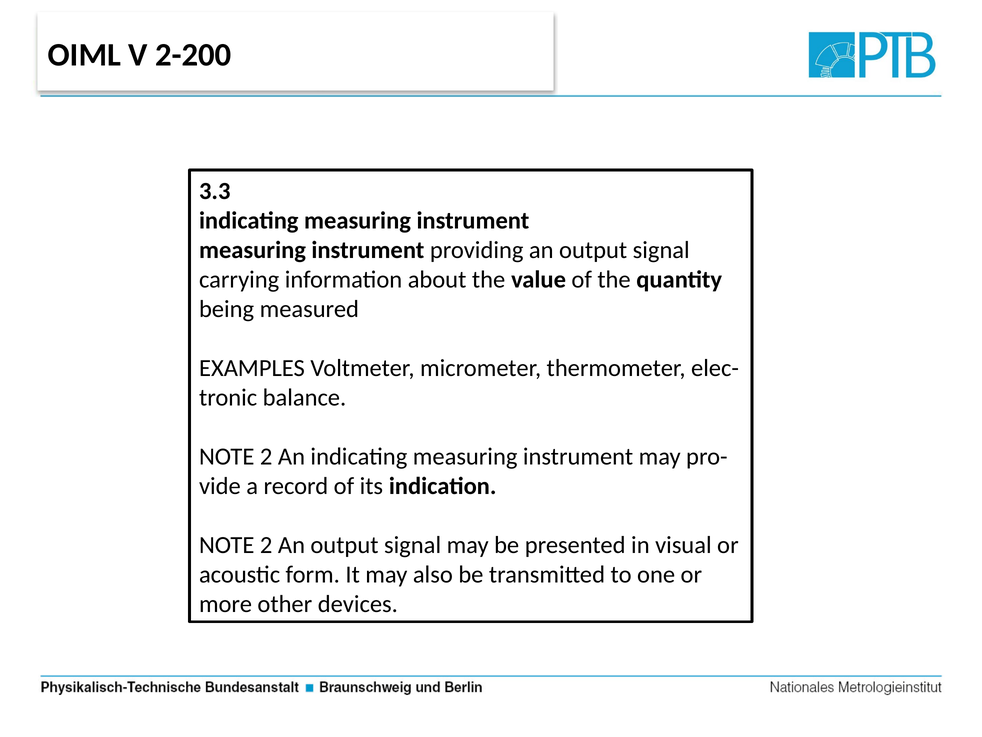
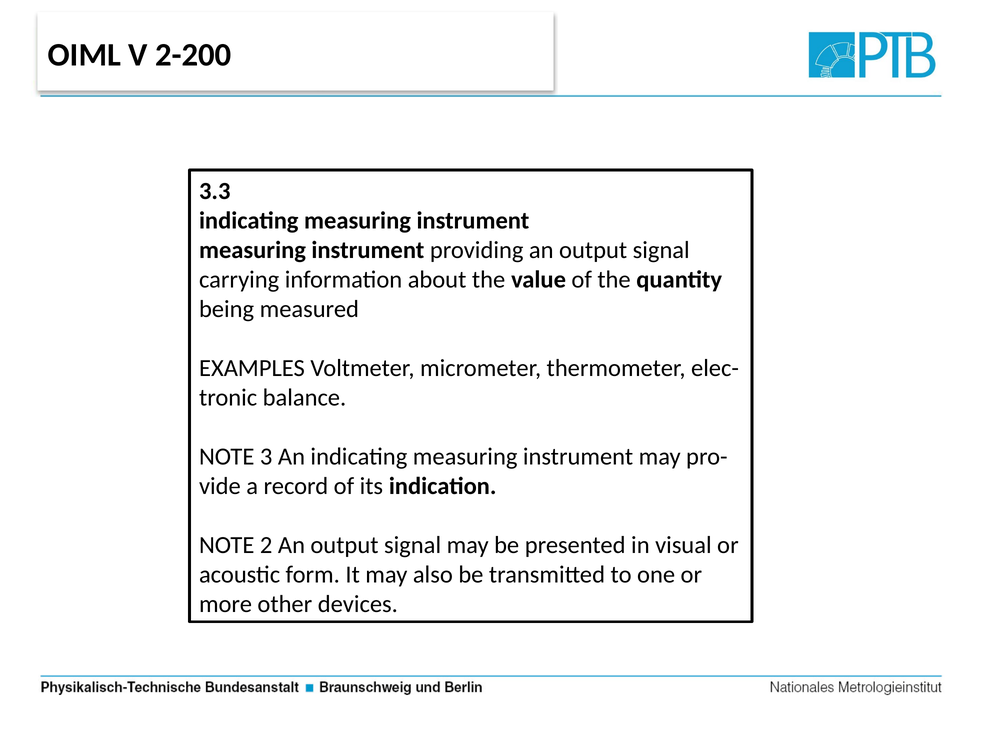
2: 2 -> 3 (266, 456)
